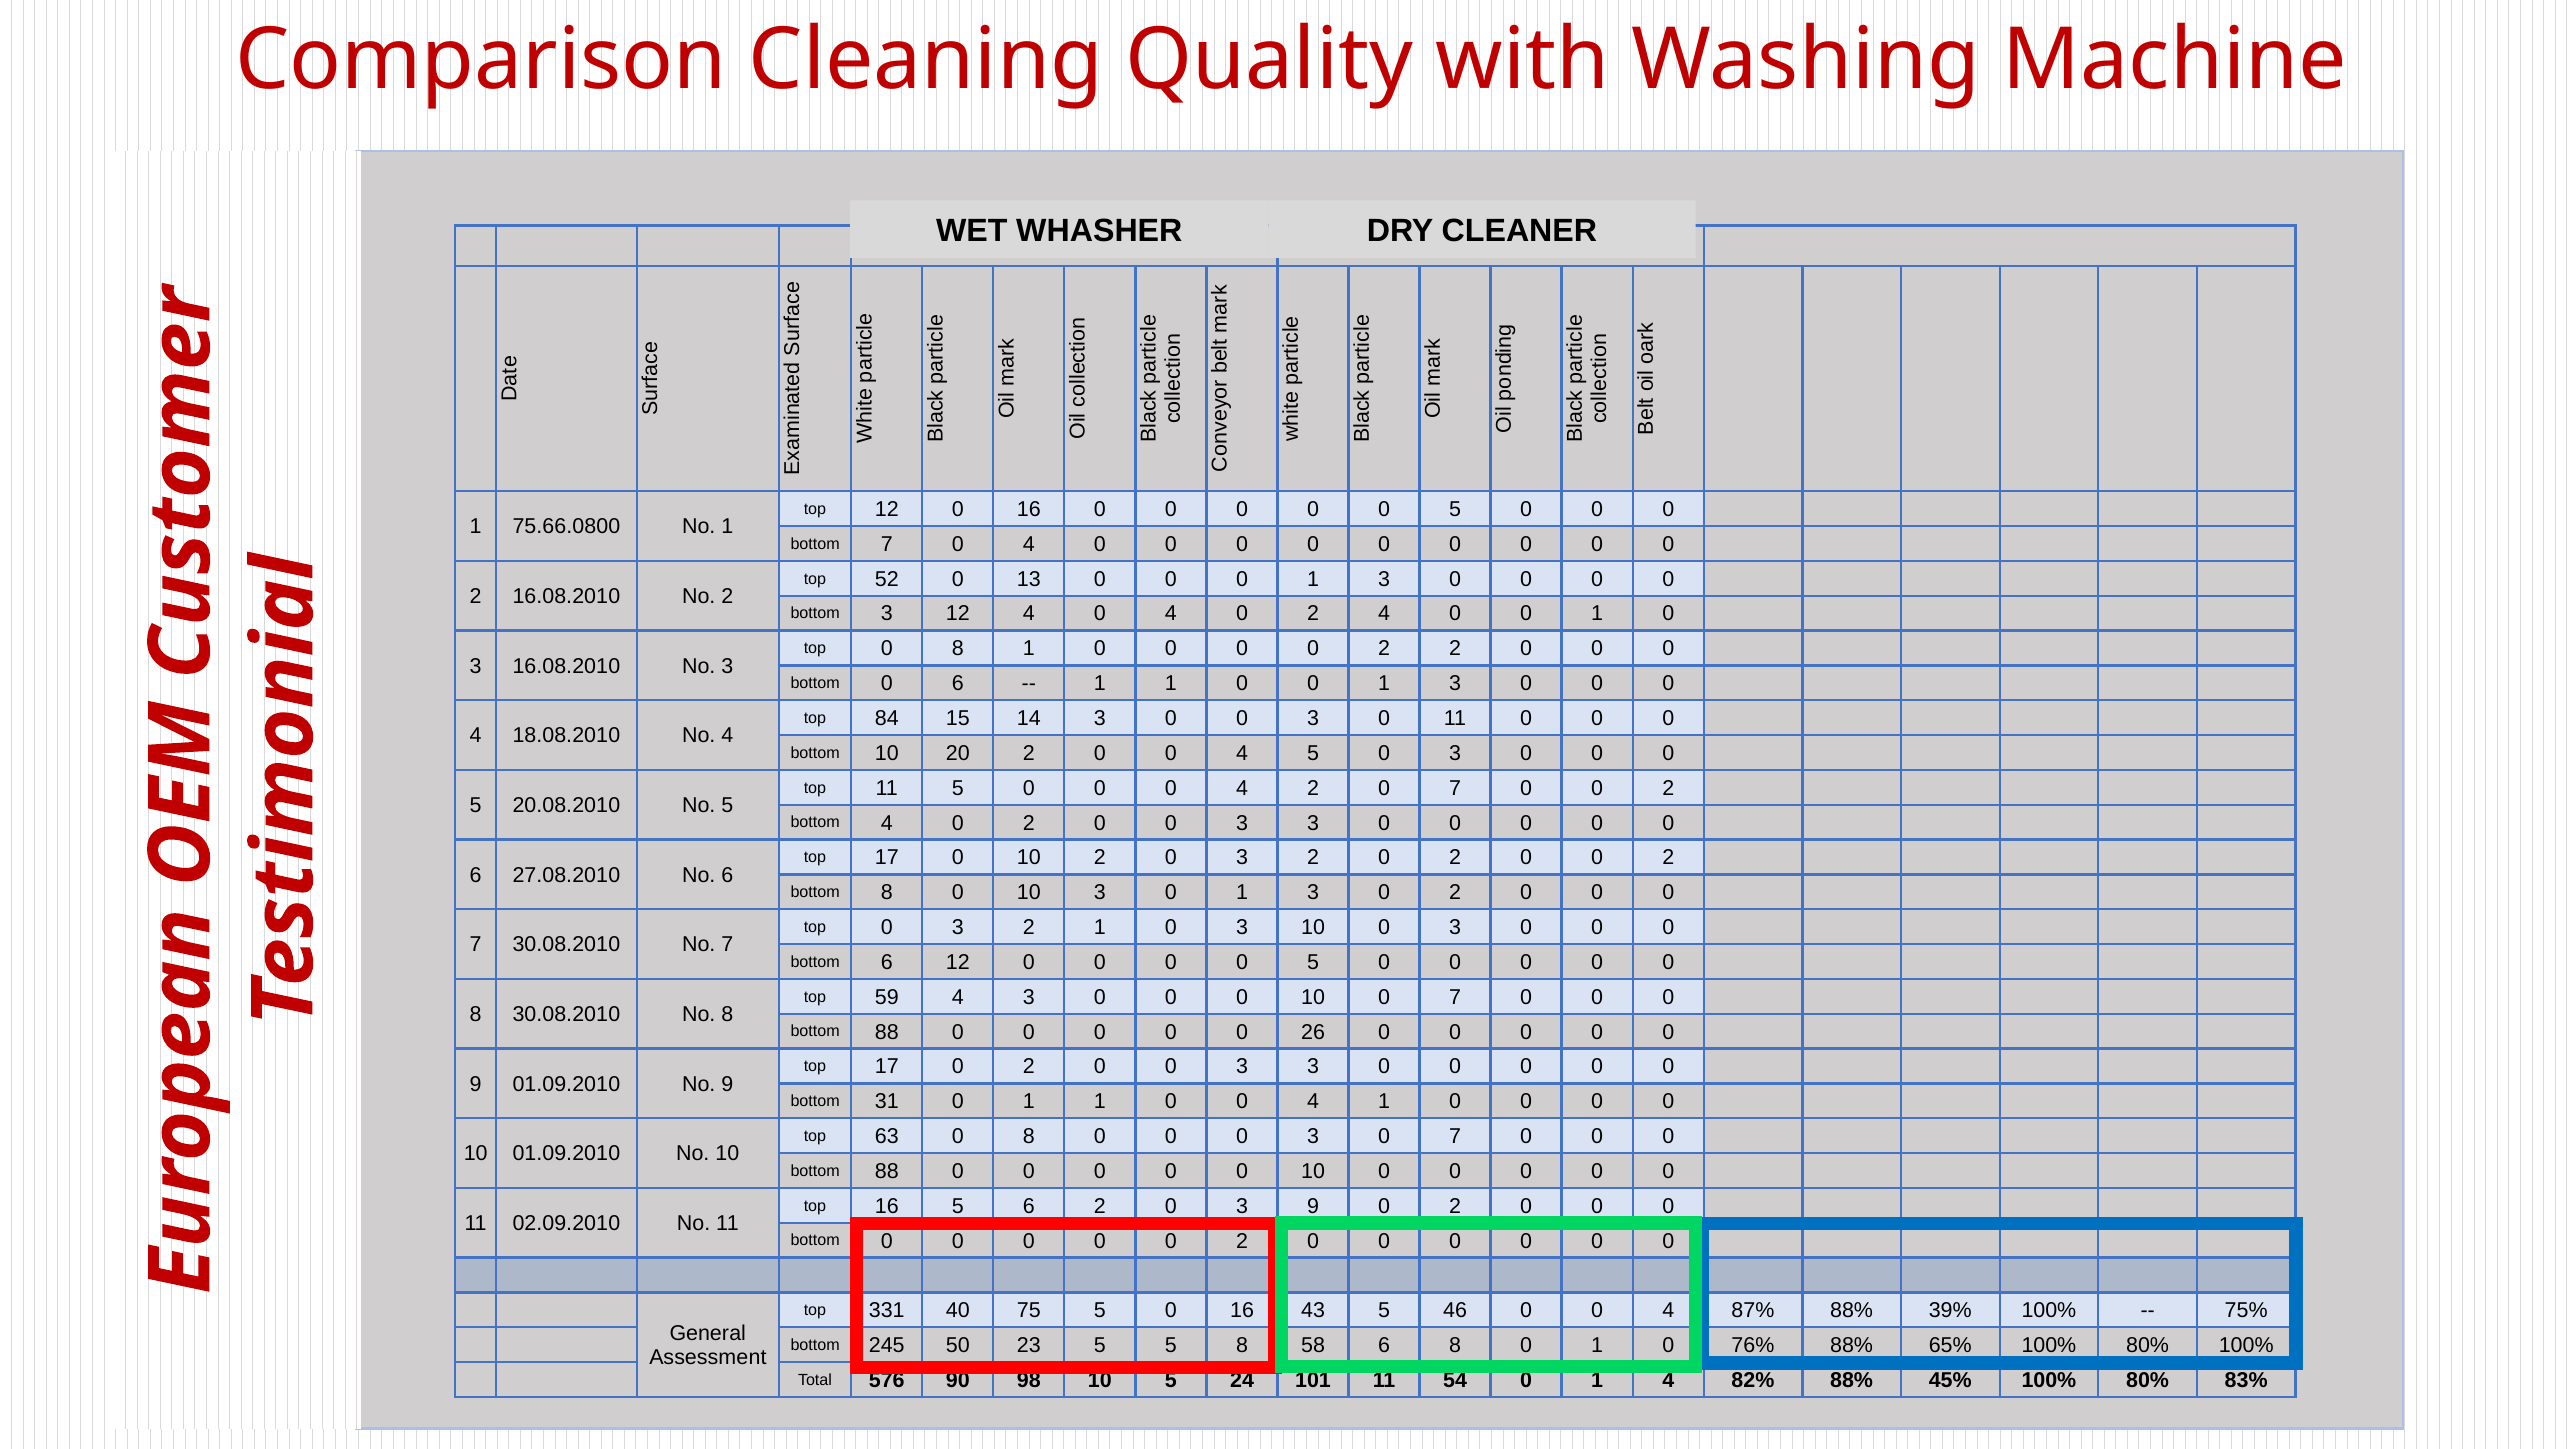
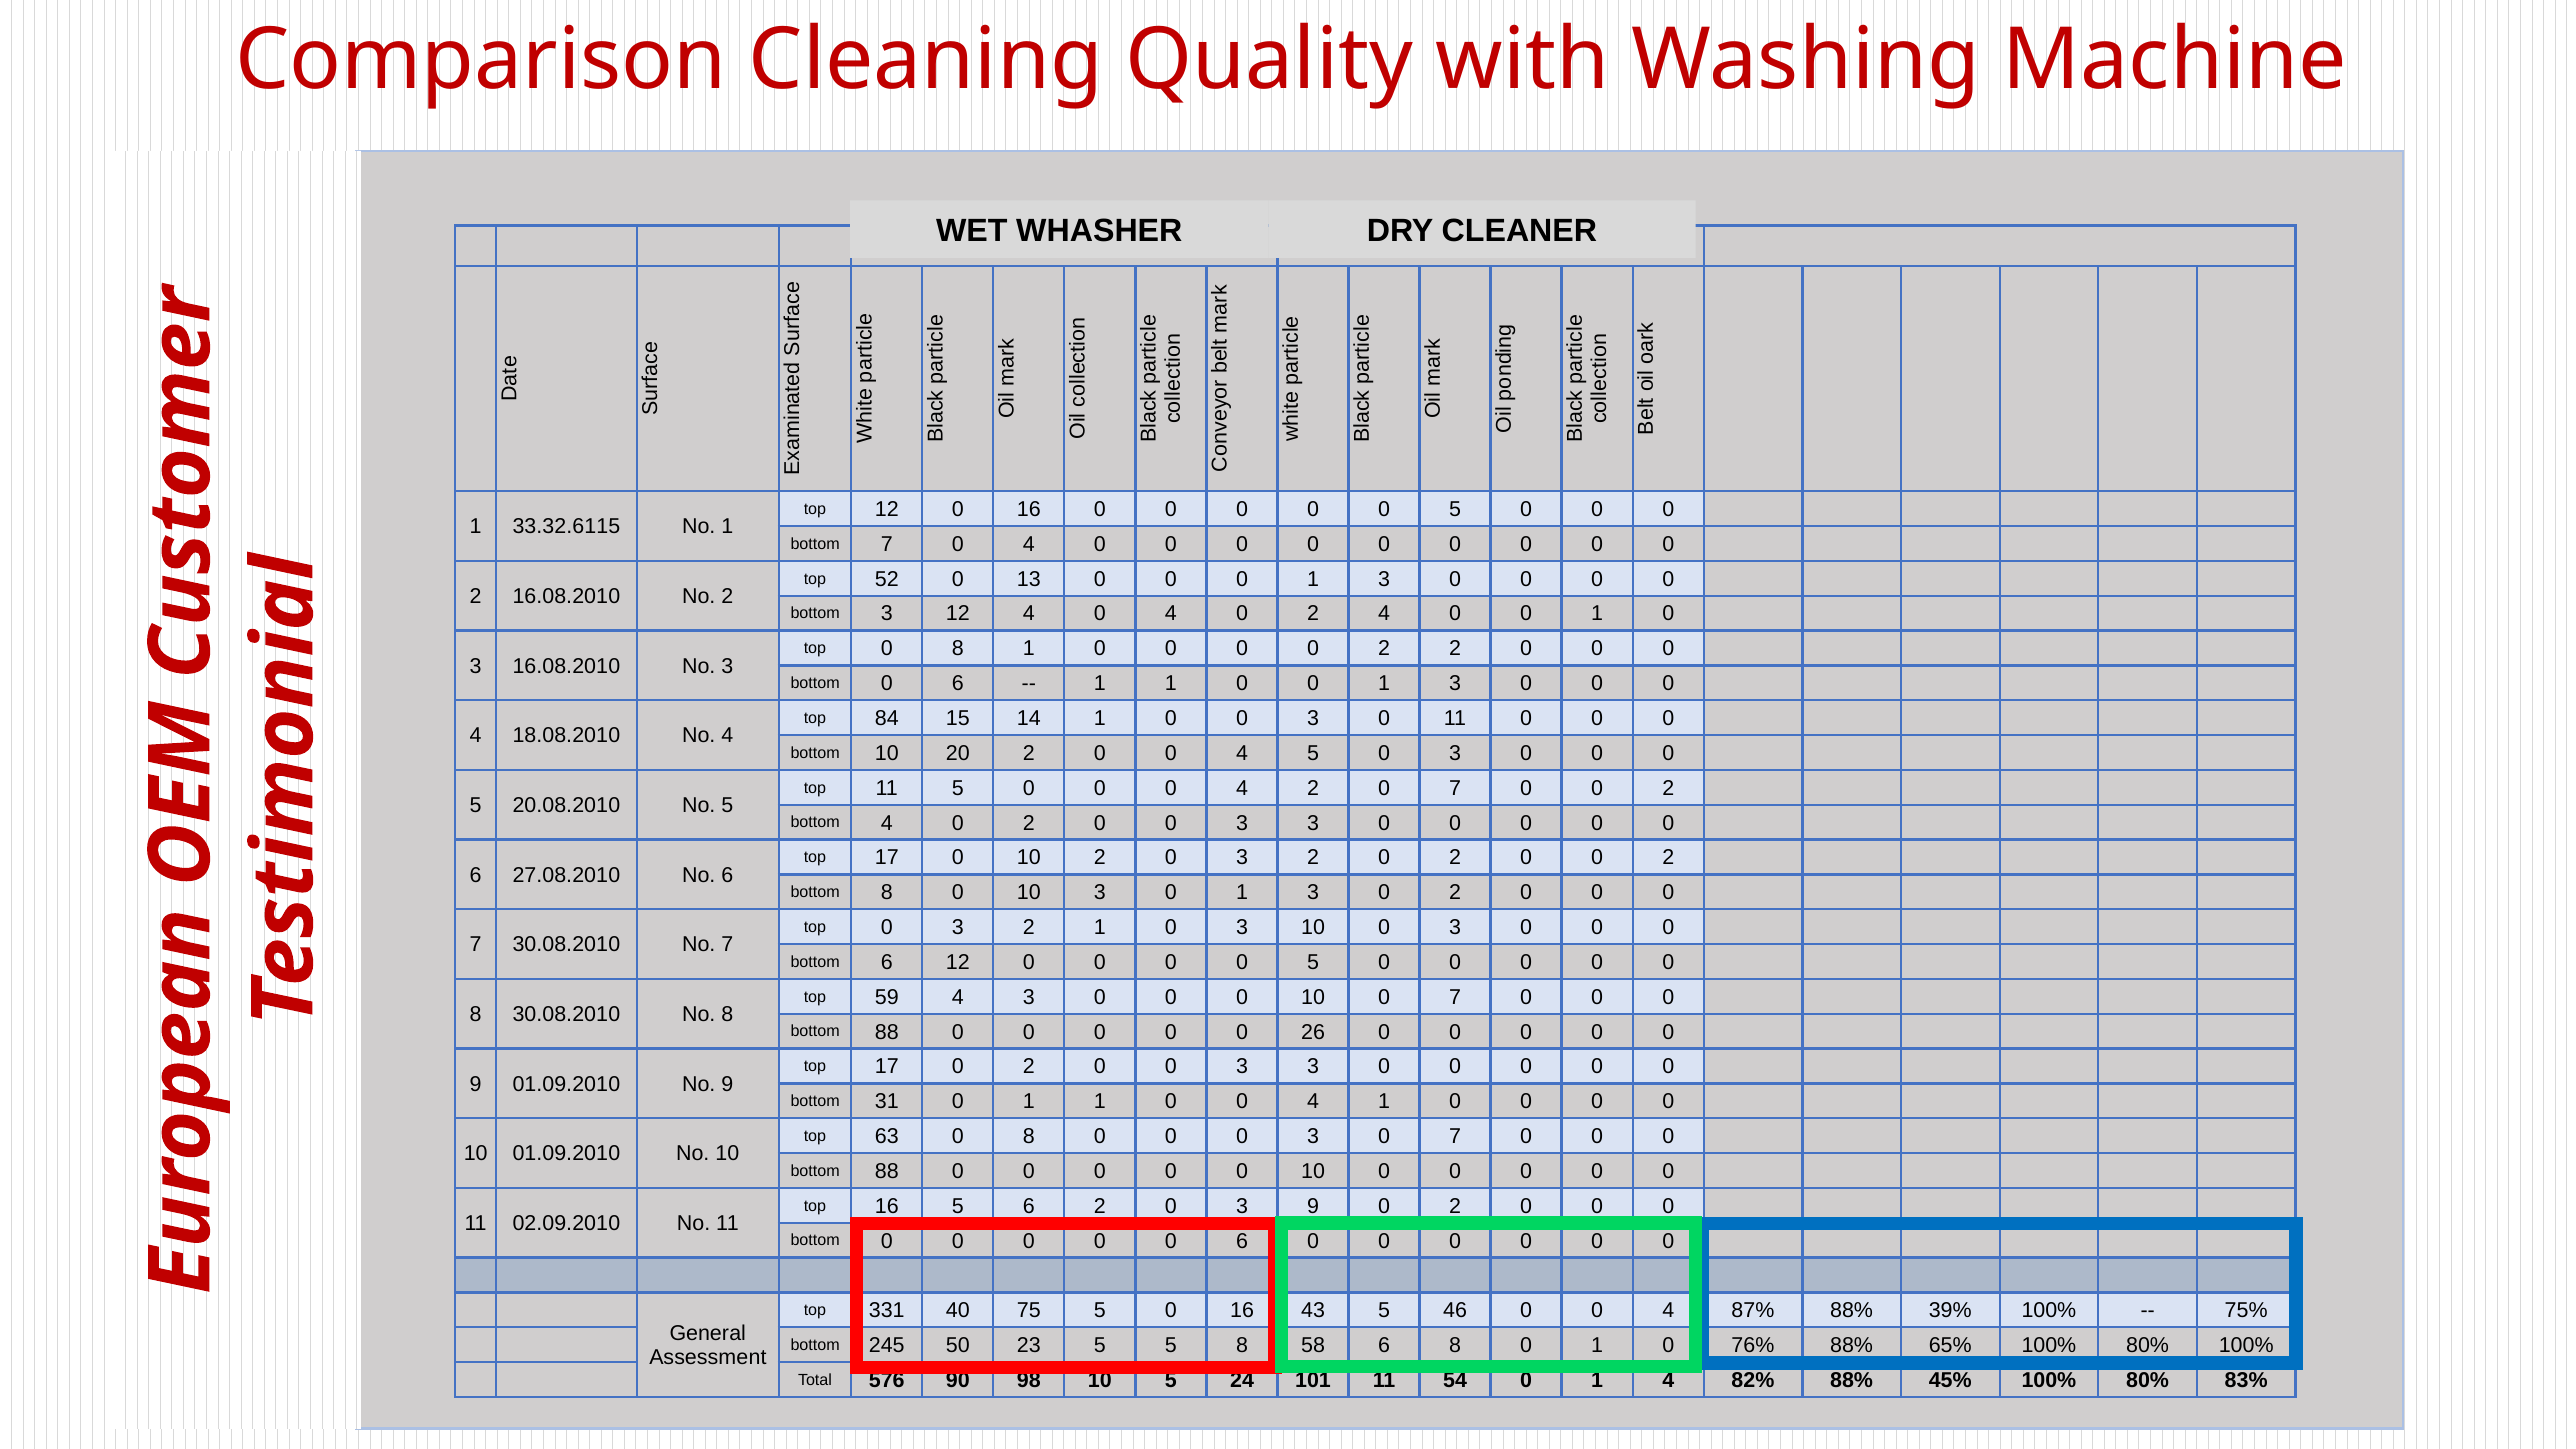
75.66.0800: 75.66.0800 -> 33.32.6115 (566, 527)
14 3: 3 -> 1 (1100, 718)
2: 2 -> 6 (1242, 1241)
